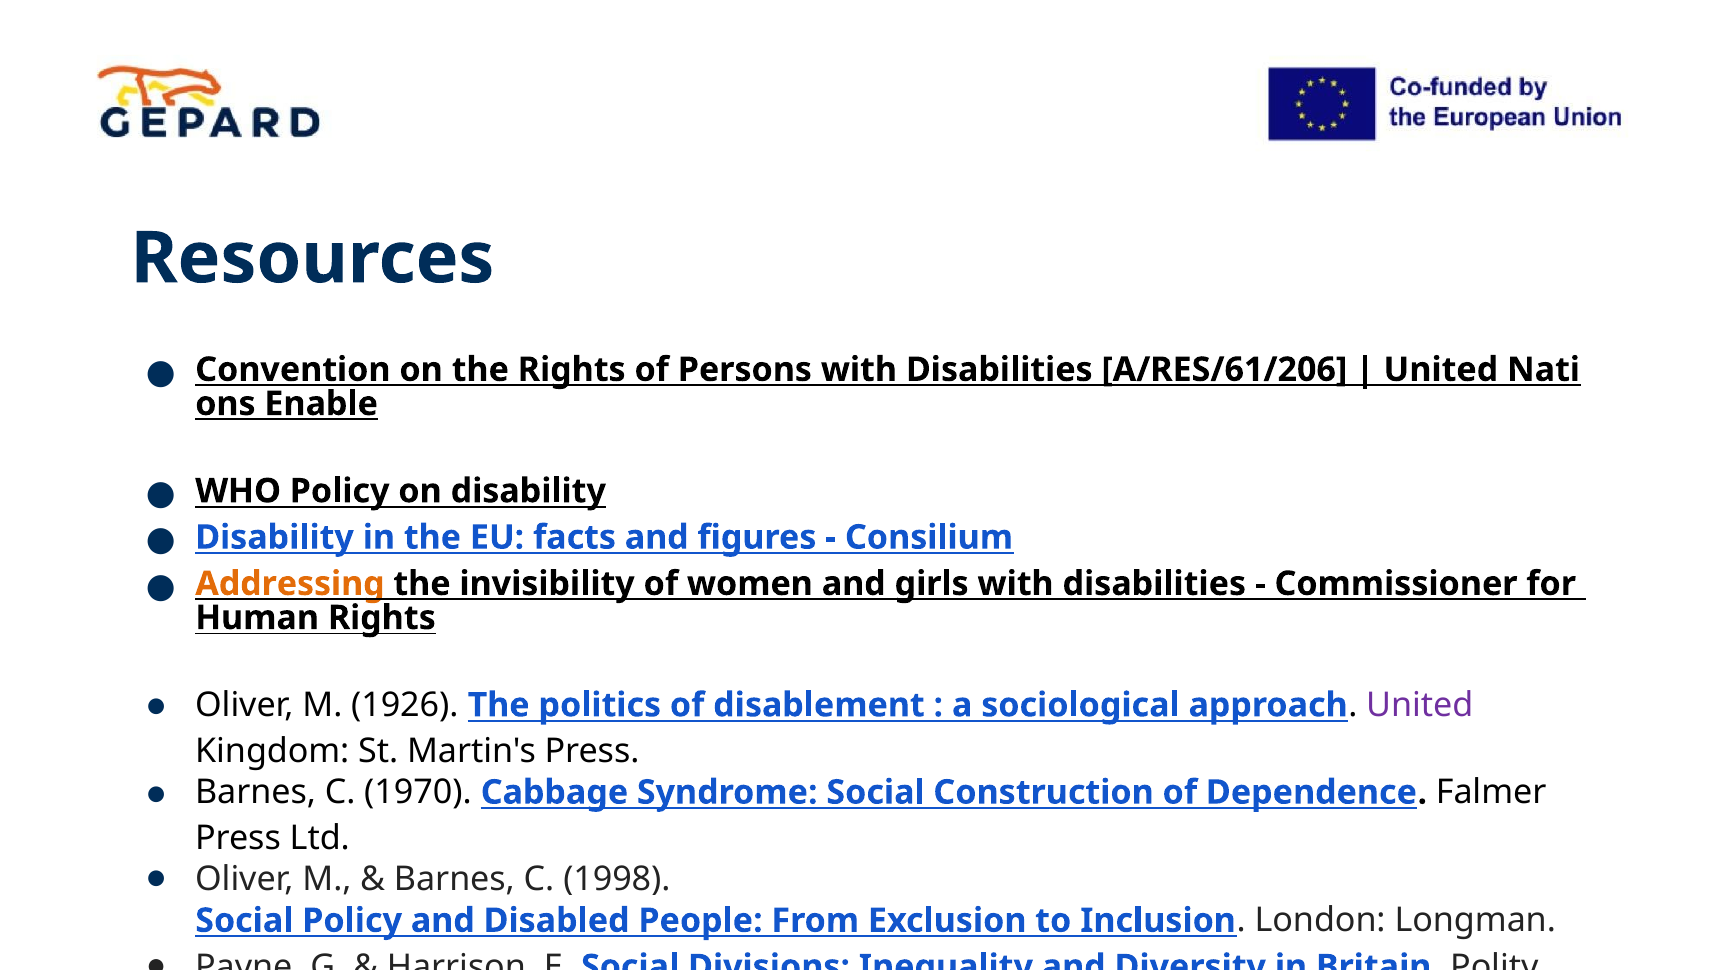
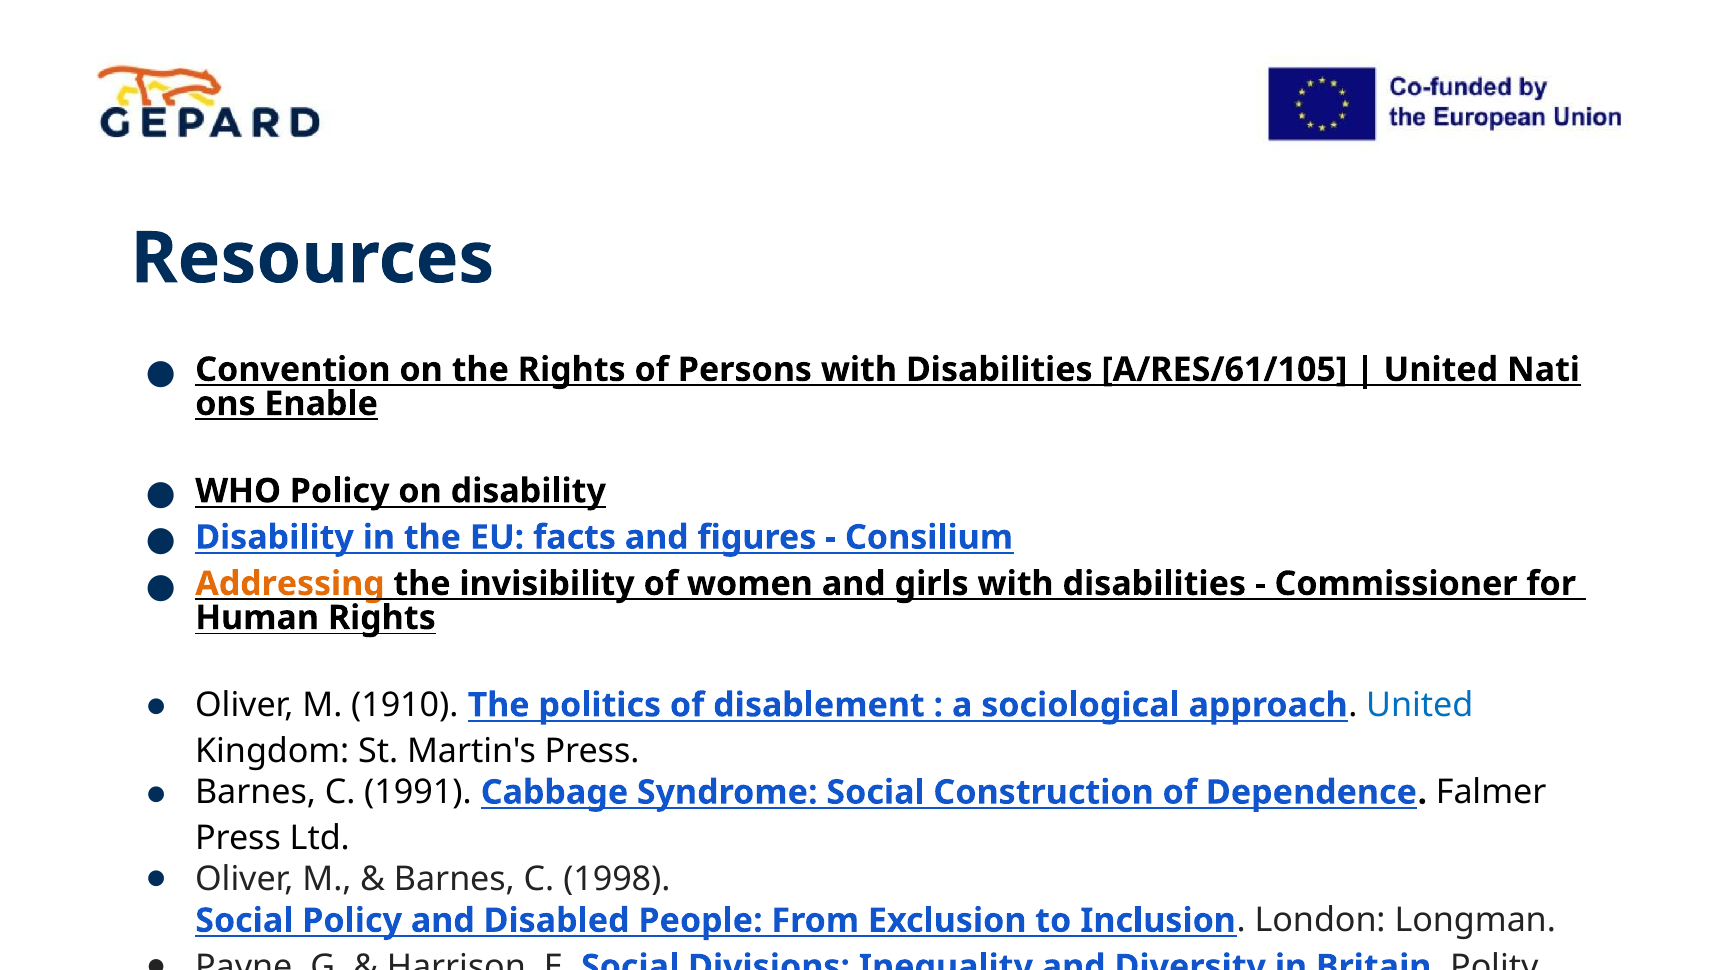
A/RES/61/206: A/RES/61/206 -> A/RES/61/105 (1224, 370)
1926: 1926 -> 1910 (405, 705)
United colour: purple -> blue (1420, 705)
1970: 1970 -> 1991 (418, 792)
